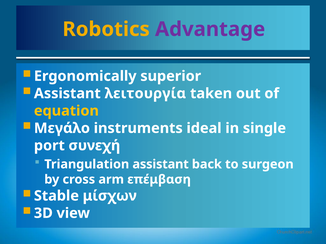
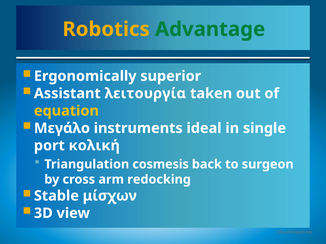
Advantage colour: purple -> green (210, 29)
συνεχή: συνεχή -> κολική (94, 146)
Triangulation assistant: assistant -> cosmesis (161, 165)
επέμβαση: επέμβαση -> redocking (159, 180)
